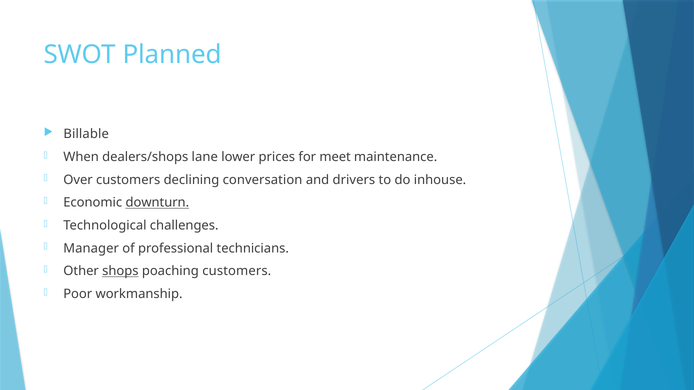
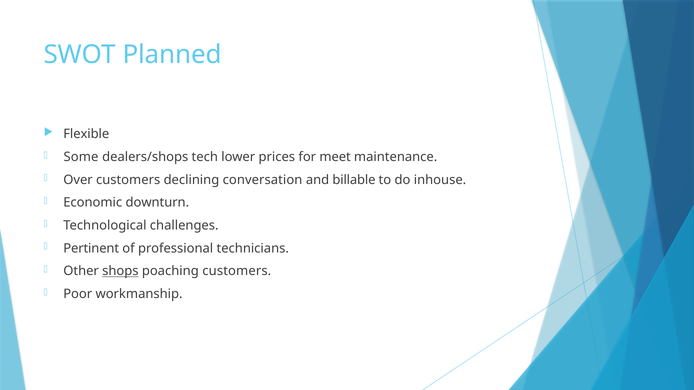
Billable: Billable -> Flexible (86, 134)
When: When -> Some (81, 157)
lane: lane -> tech (205, 157)
drivers: drivers -> billable (354, 180)
downturn underline: present -> none (157, 203)
Manager: Manager -> Pertinent (91, 249)
